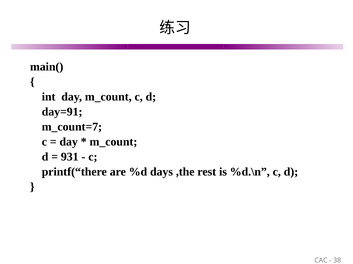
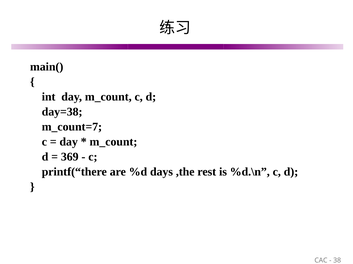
day=91: day=91 -> day=38 (62, 112)
931: 931 -> 369 (70, 157)
